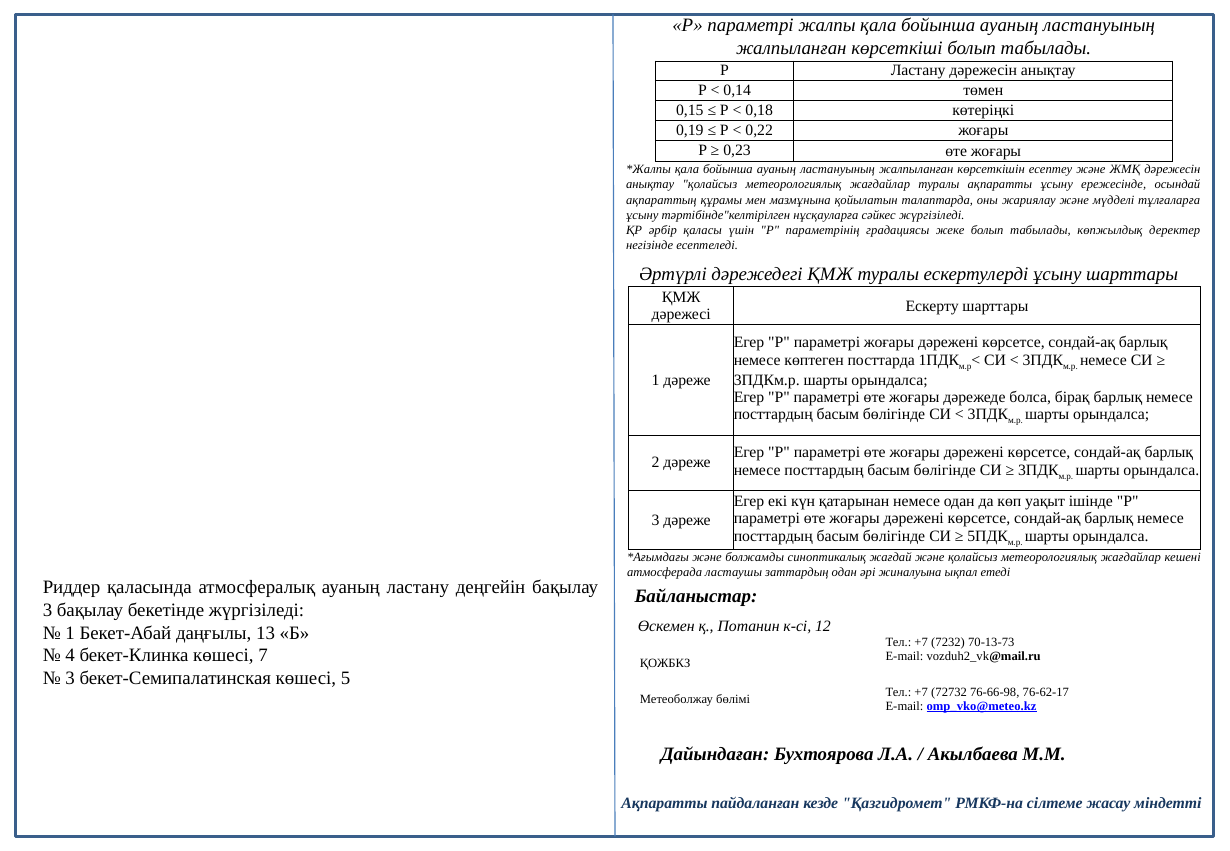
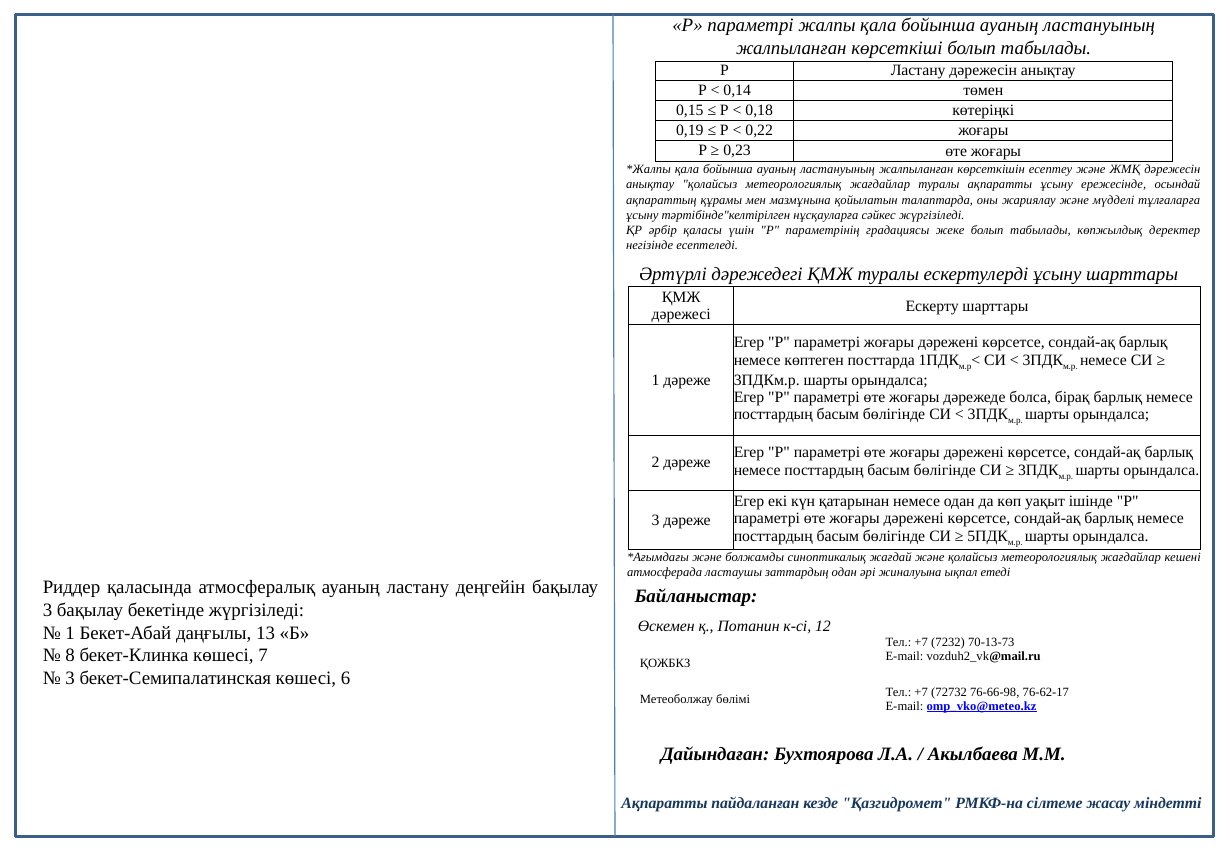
4: 4 -> 8 (70, 656)
5: 5 -> 6 (346, 679)
